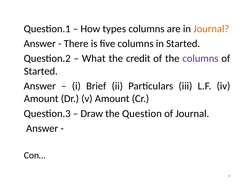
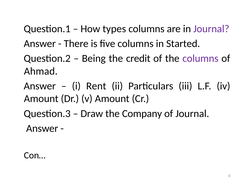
Journal colour: orange -> purple (211, 29)
What: What -> Being (94, 58)
Started: Started -> Ahmad (41, 71)
Brief: Brief -> Rent (96, 86)
Question: Question -> Company (142, 113)
